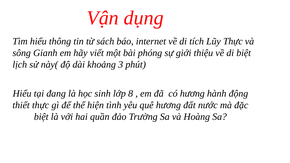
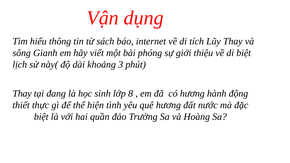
Lũy Thực: Thực -> Thay (233, 41)
Hiểu: Hiểu -> Thay (22, 94)
